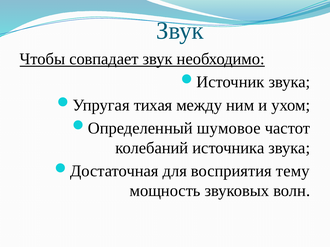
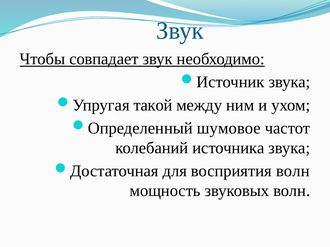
тихая: тихая -> такой (153, 105)
восприятия тему: тему -> волн (293, 171)
